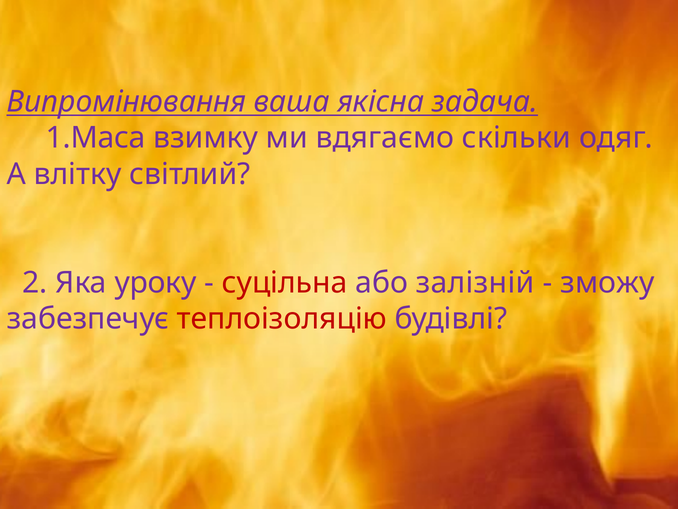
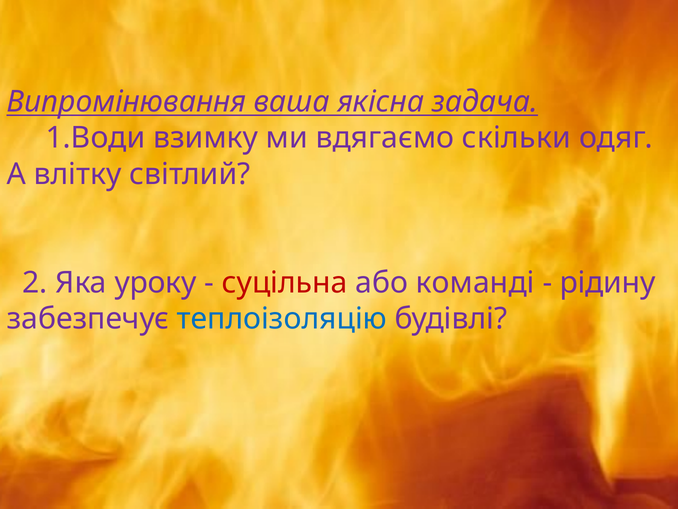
1.Маса: 1.Маса -> 1.Води (96, 138)
залізній: залізній -> команді (475, 282)
зможу: зможу -> рідину (608, 282)
теплоізоляцію colour: red -> blue (282, 319)
